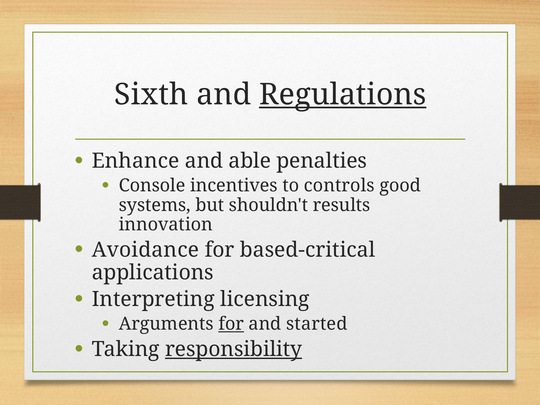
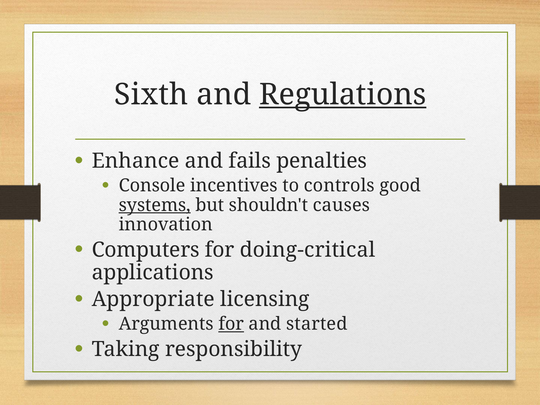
able: able -> fails (250, 161)
systems underline: none -> present (155, 205)
results: results -> causes (342, 205)
Avoidance: Avoidance -> Computers (146, 250)
based-critical: based-critical -> doing-critical (308, 250)
Interpreting: Interpreting -> Appropriate (153, 299)
responsibility underline: present -> none (234, 349)
